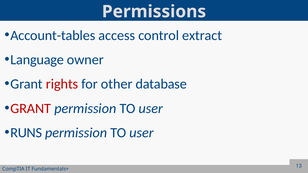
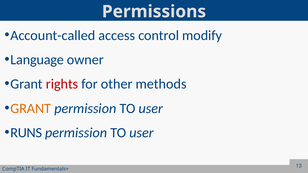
Account-tables: Account-tables -> Account-called (53, 35)
extract: extract -> modify (202, 35)
database: database -> methods (161, 84)
GRANT colour: red -> orange (31, 109)
